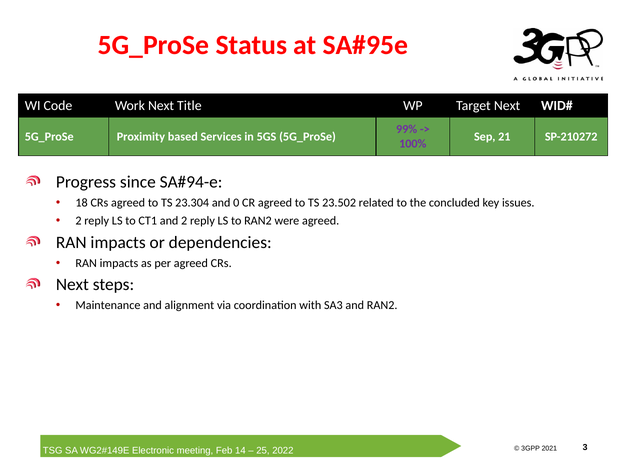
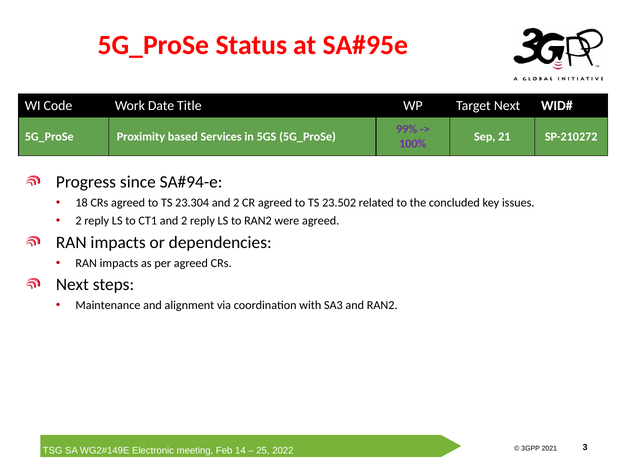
Work Next: Next -> Date (161, 106)
23.304 and 0: 0 -> 2 (236, 203)
